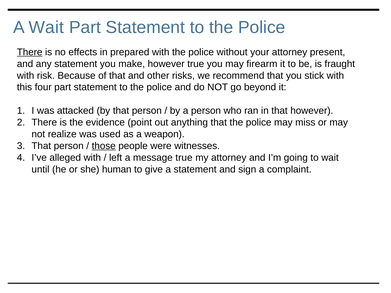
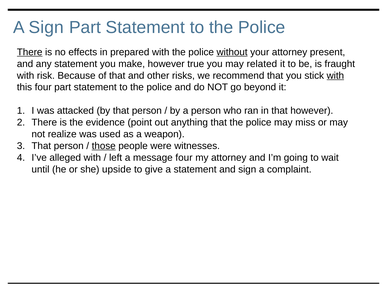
A Wait: Wait -> Sign (46, 27)
without underline: none -> present (232, 52)
firearm: firearm -> related (262, 64)
with underline: none -> present (335, 76)
message true: true -> four (184, 158)
human: human -> upside (117, 169)
